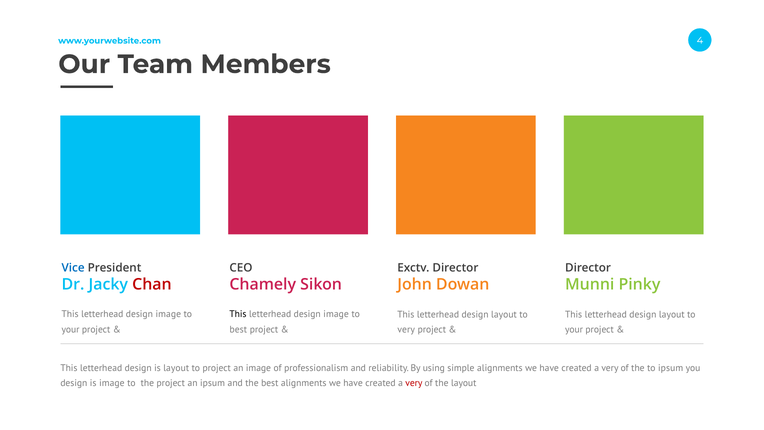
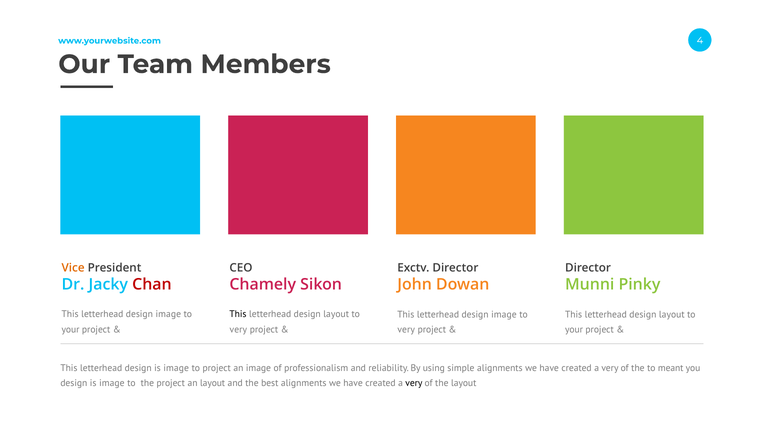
Vice colour: blue -> orange (73, 268)
image: image -> layout (336, 314)
layout: layout -> image (504, 314)
best: best -> very (238, 329)
letterhead design is layout: layout -> image (176, 368)
to ipsum: ipsum -> meant (671, 368)
an ipsum: ipsum -> layout (213, 383)
very colour: red -> black (414, 383)
